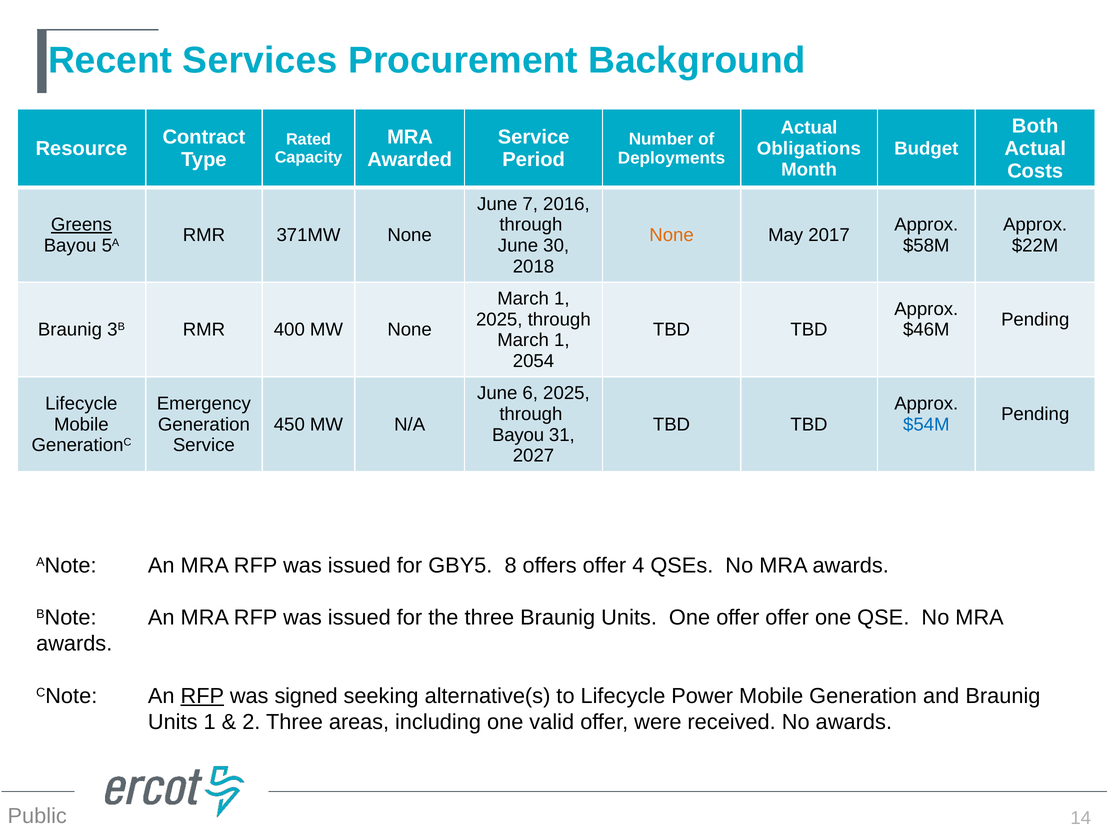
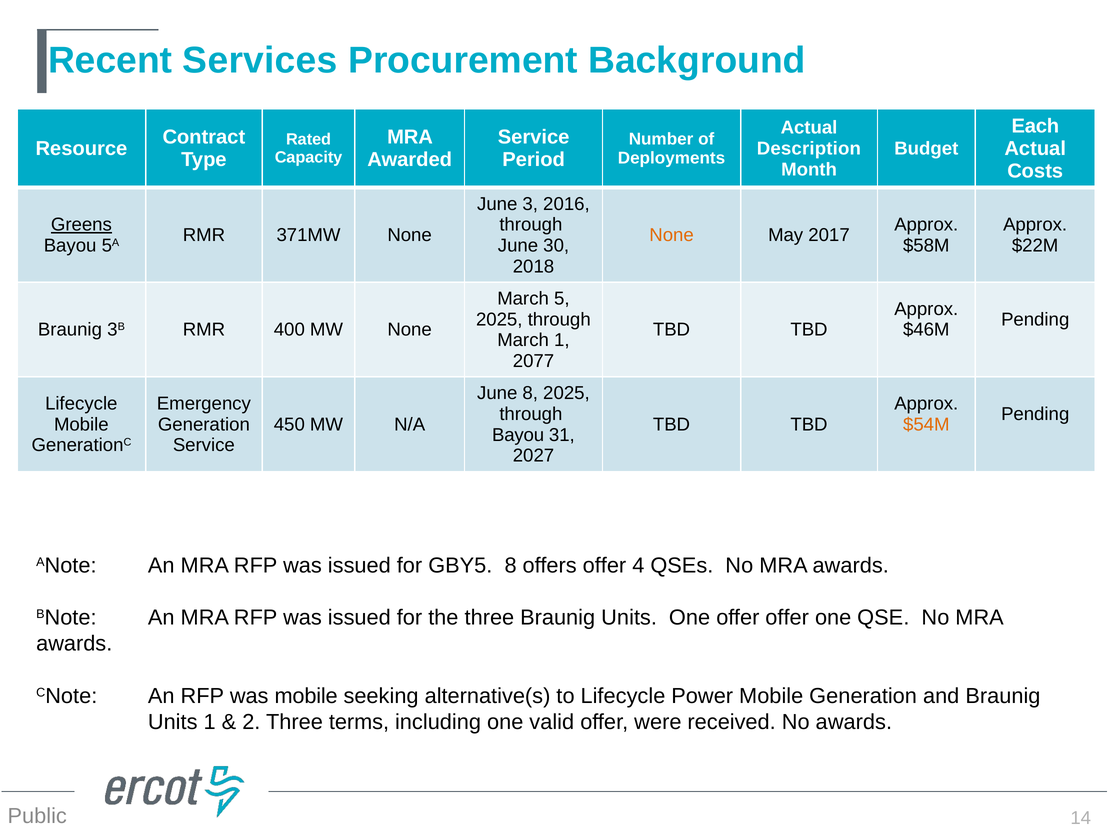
Both: Both -> Each (1035, 126)
Obligations: Obligations -> Description (809, 149)
7: 7 -> 3 (530, 204)
1: 1 -> 5 (562, 299)
2054: 2054 -> 2077 (534, 361)
June 6: 6 -> 8 (530, 393)
$54M colour: blue -> orange (926, 425)
RFP underline: present -> none (202, 696)
was signed: signed -> mobile (306, 696)
areas: areas -> terms (359, 722)
